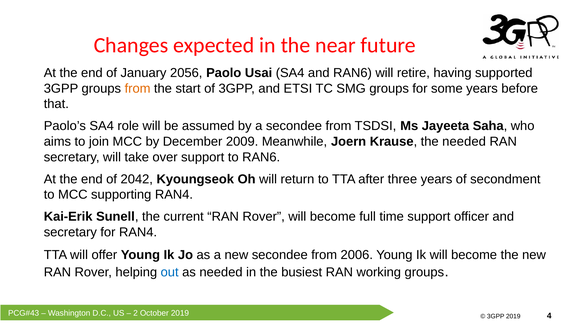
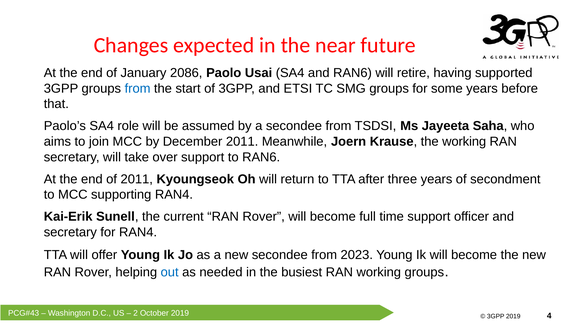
2056: 2056 -> 2086 (186, 73)
from colour: orange -> blue (138, 88)
December 2009: 2009 -> 2011 (242, 142)
the needed: needed -> working (464, 142)
of 2042: 2042 -> 2011 (137, 179)
2006: 2006 -> 2023 (357, 255)
